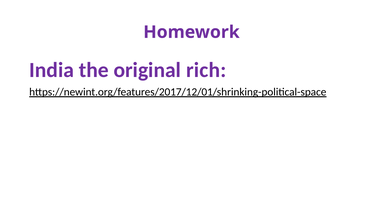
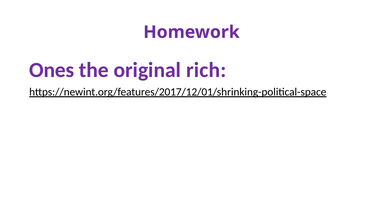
India: India -> Ones (52, 70)
